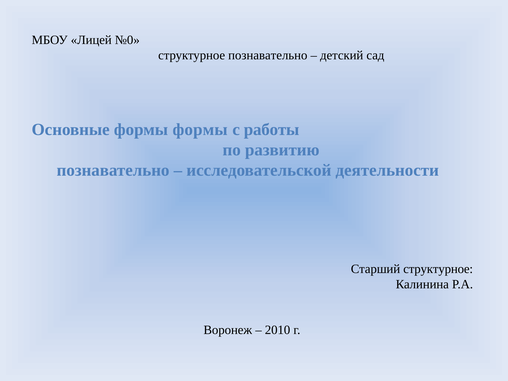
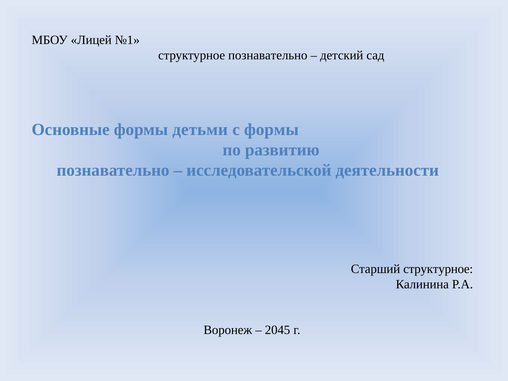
№0: №0 -> №1 (127, 40)
формы формы: формы -> детьми (200, 130)
с работы: работы -> формы (271, 130)
2010: 2010 -> 2045 (278, 330)
